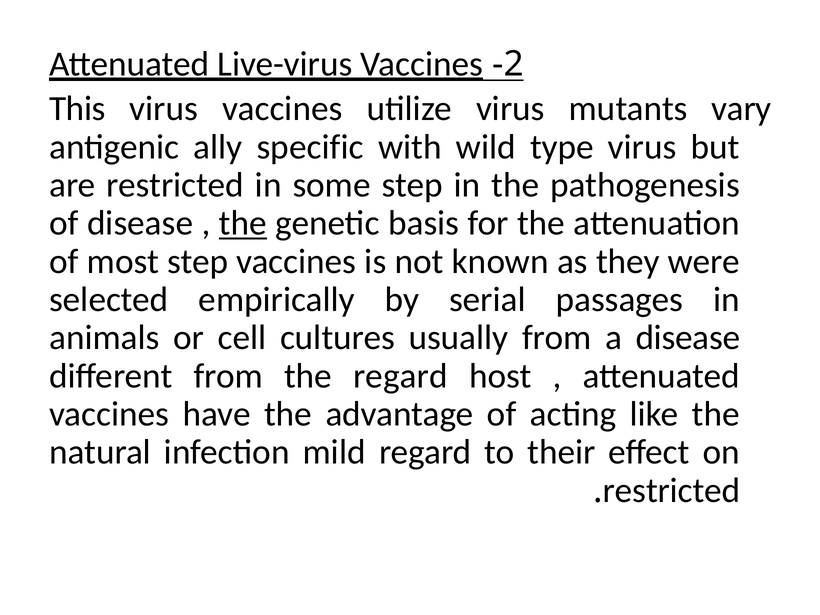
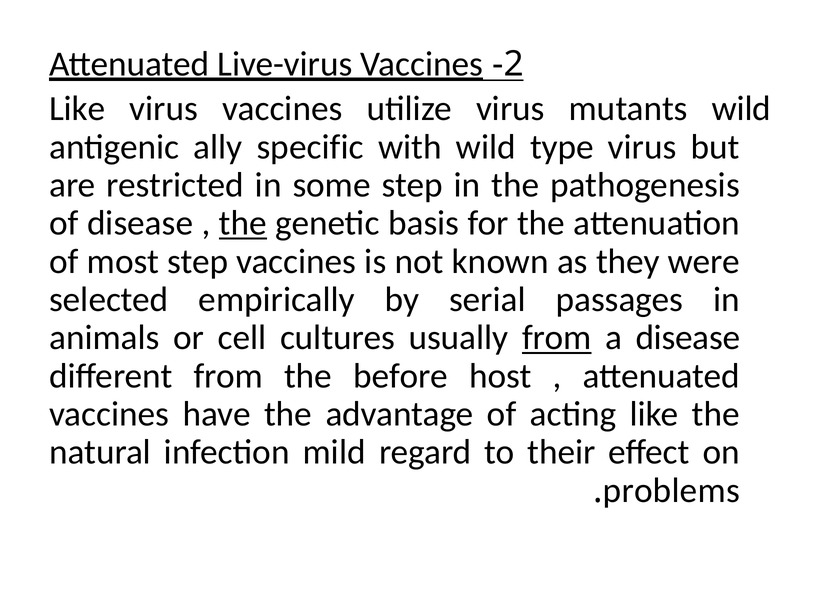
This: This -> Like (77, 109)
mutants vary: vary -> wild (741, 109)
from underline: none -> present (557, 338)
the regard: regard -> before (401, 376)
restricted: restricted -> problems (671, 490)
